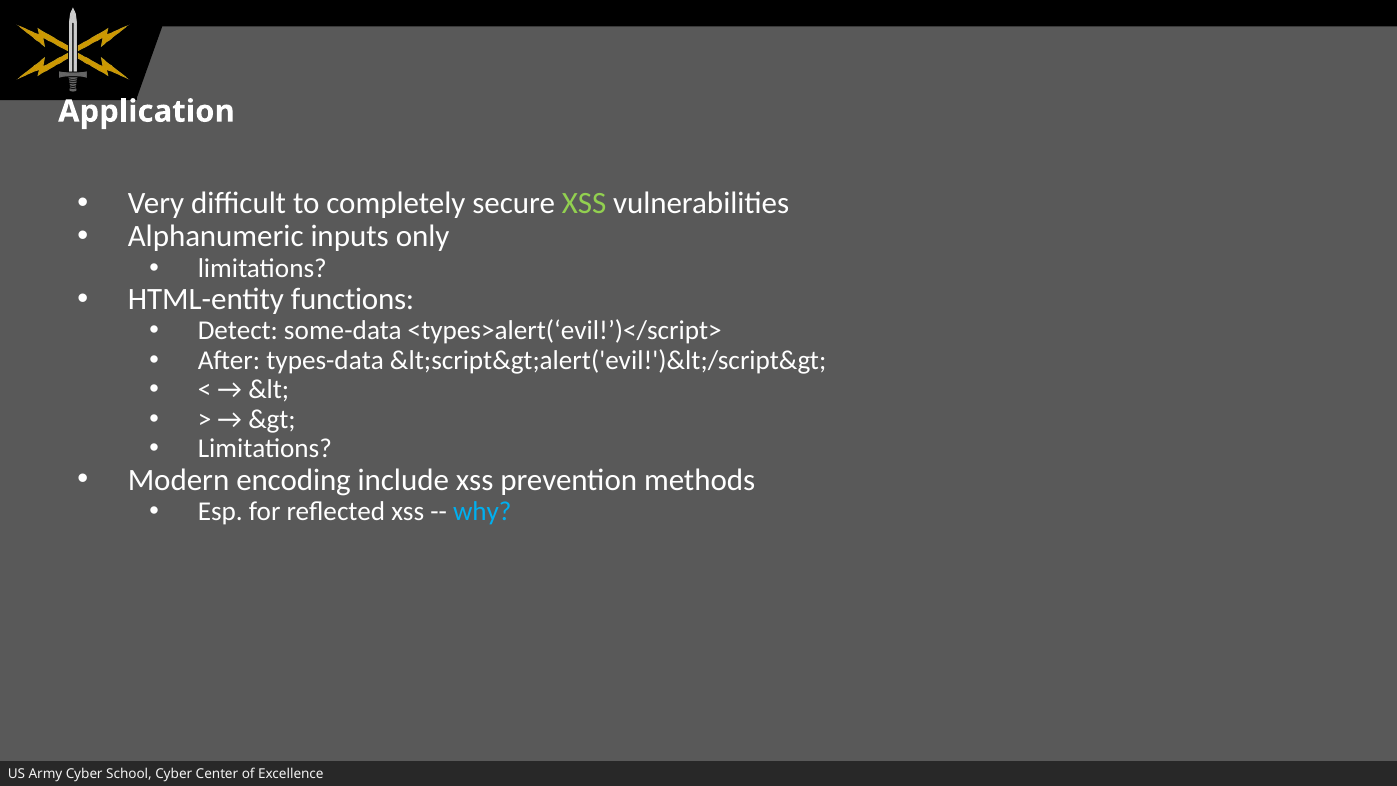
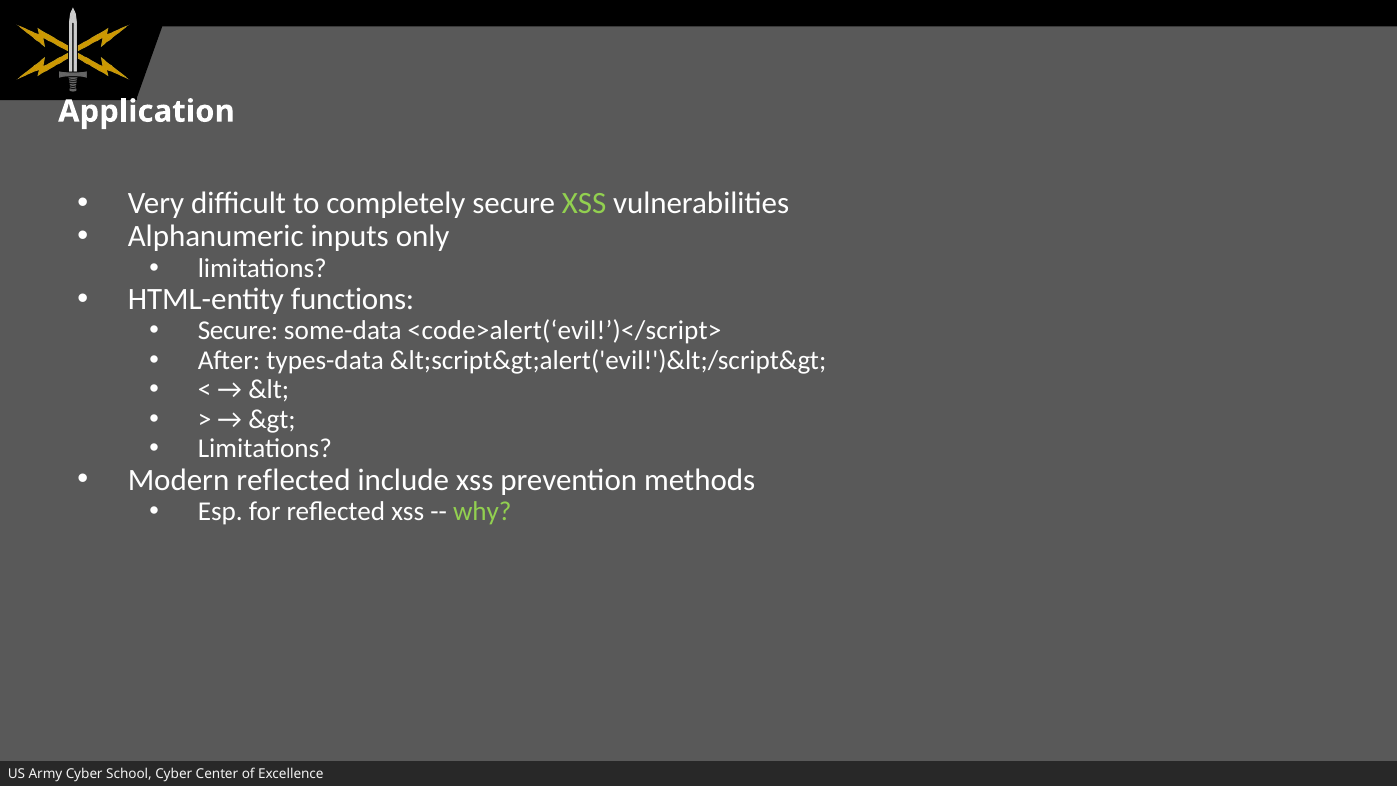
Detect: Detect -> Secure (238, 331)
<types>alert(‘evil!’)</script>: <types>alert(‘evil!’)</script> -> <code>alert(‘evil!’)</script> (565, 331)
Modern encoding: encoding -> reflected (293, 480)
why colour: light blue -> light green (482, 511)
